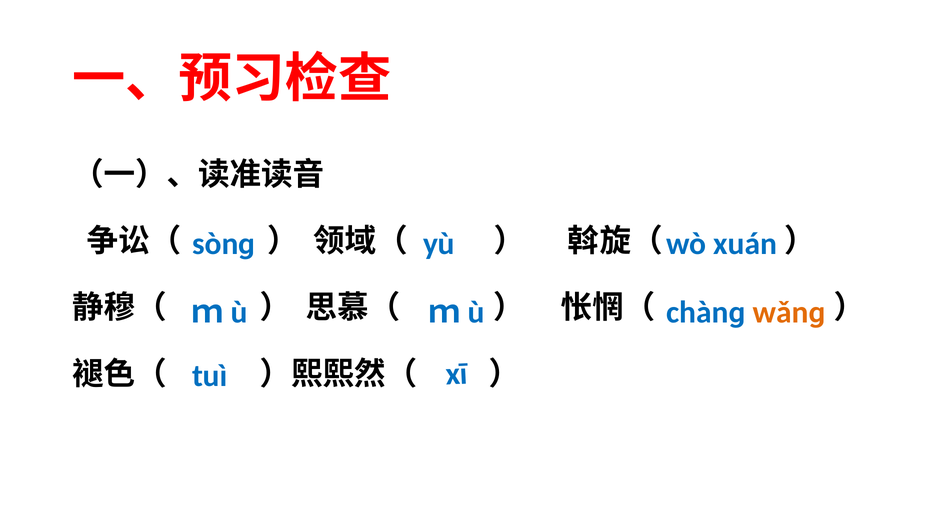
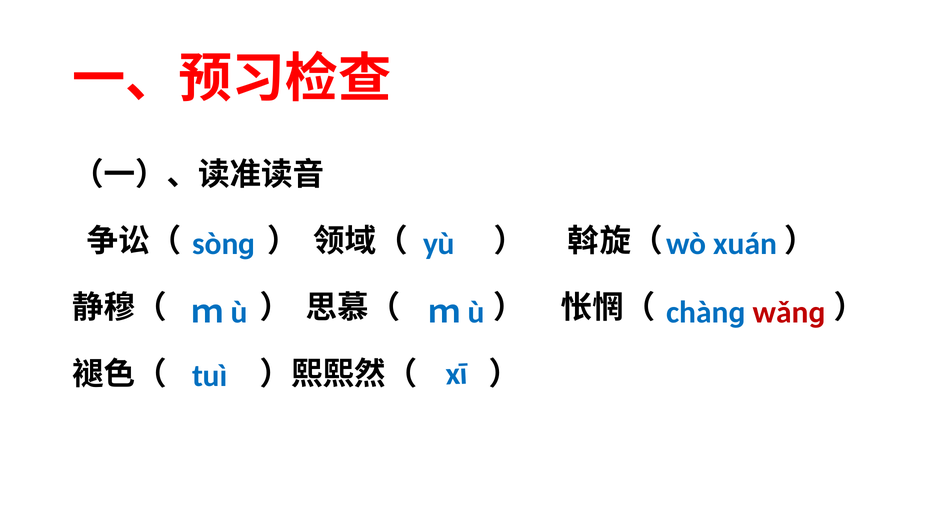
wǎnɡ colour: orange -> red (789, 312)
